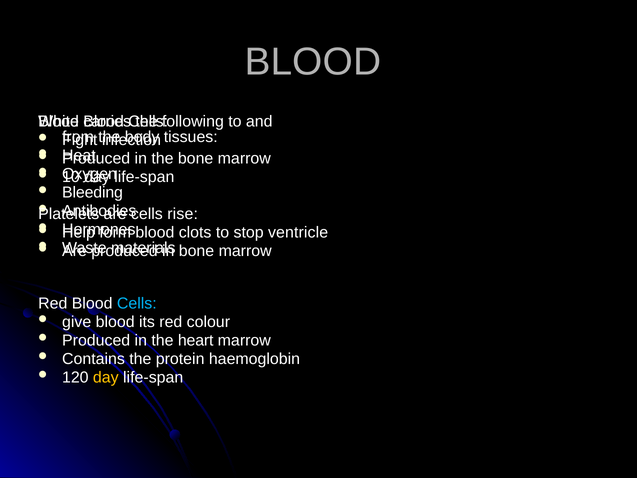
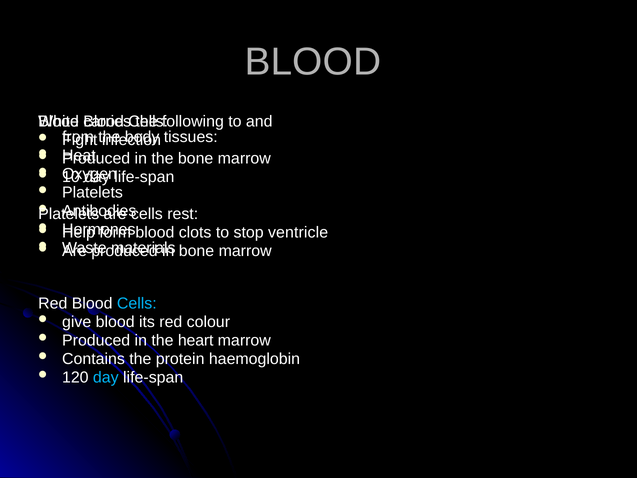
Bleeding: Bleeding -> Platelets (92, 192)
rise: rise -> rest (183, 214)
day colour: yellow -> light blue (106, 377)
